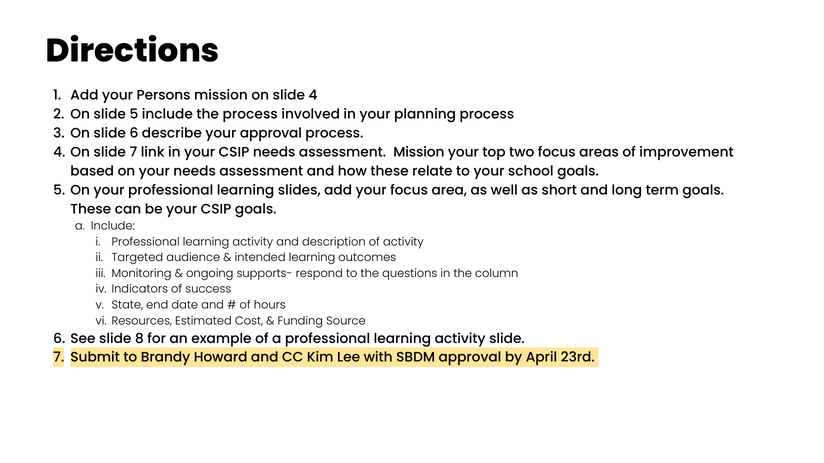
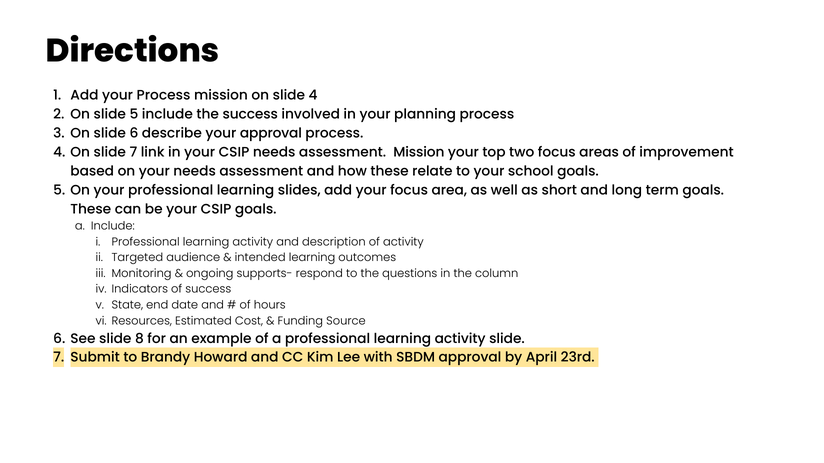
your Persons: Persons -> Process (163, 96)
the process: process -> success (250, 114)
